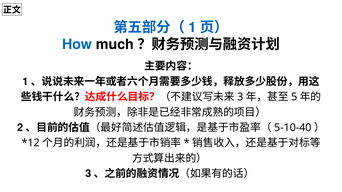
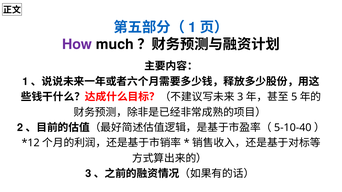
How colour: blue -> purple (77, 45)
